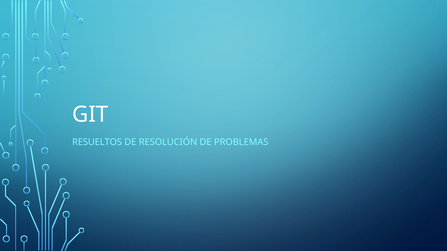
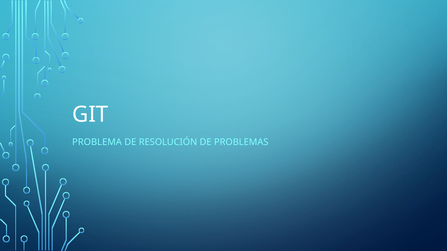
RESUELTOS: RESUELTOS -> PROBLEMA (97, 142)
